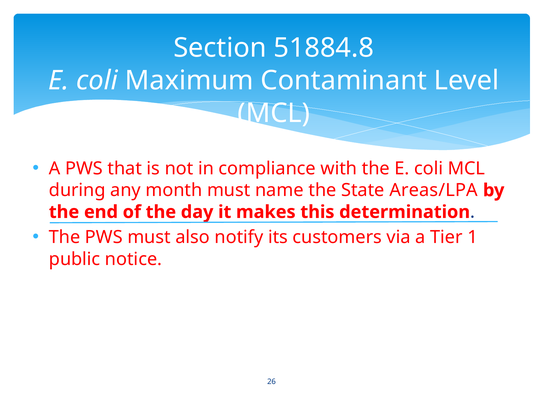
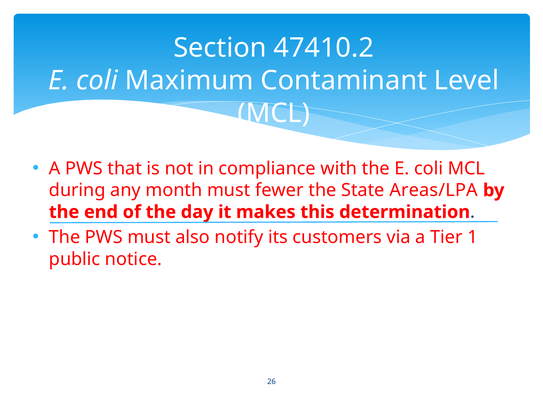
51884.8: 51884.8 -> 47410.2 (324, 48)
name: name -> fewer (279, 190)
